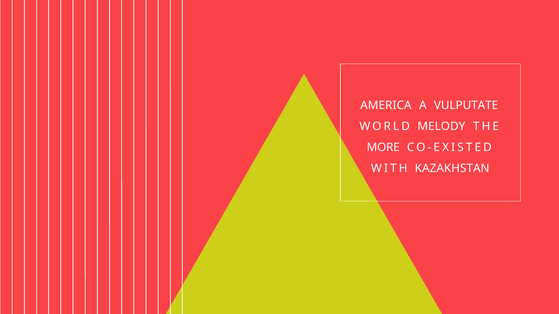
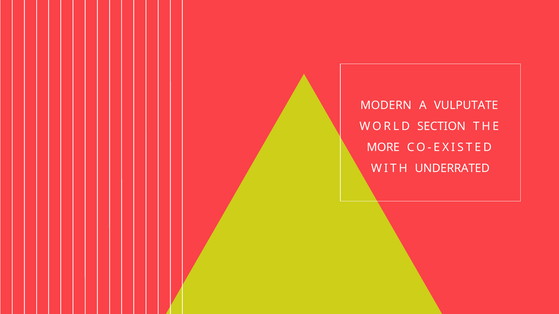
AMERICA: AMERICA -> MODERN (386, 106)
MELODY: MELODY -> SECTION (441, 127)
KAZAKHSTAN: KAZAKHSTAN -> UNDERRATED (452, 169)
